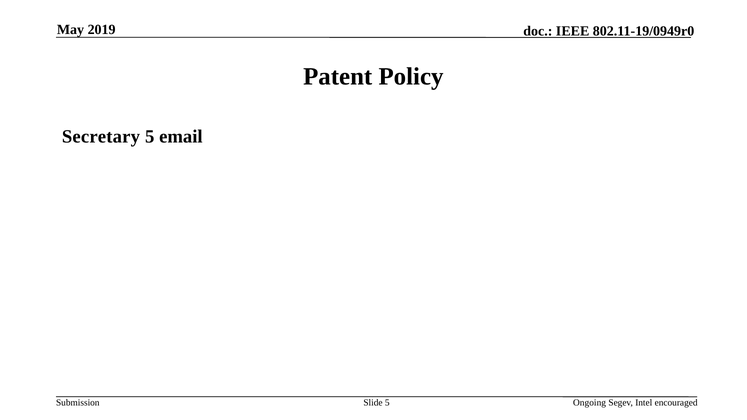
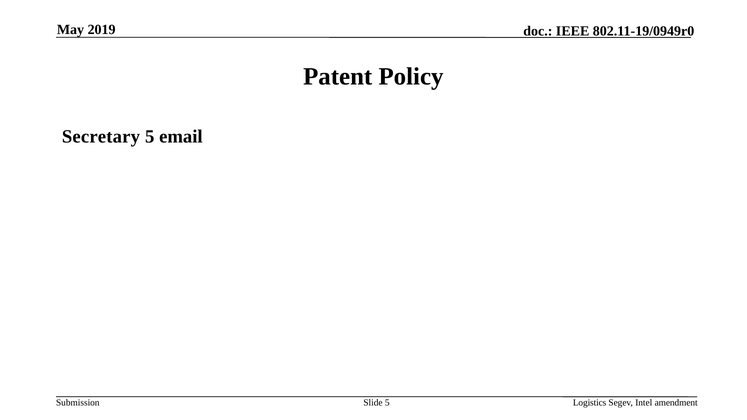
Ongoing: Ongoing -> Logistics (590, 403)
encouraged: encouraged -> amendment (676, 403)
